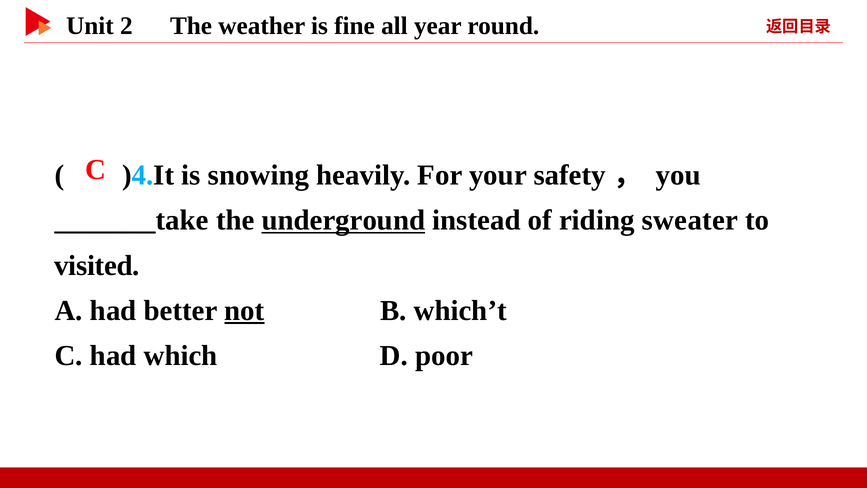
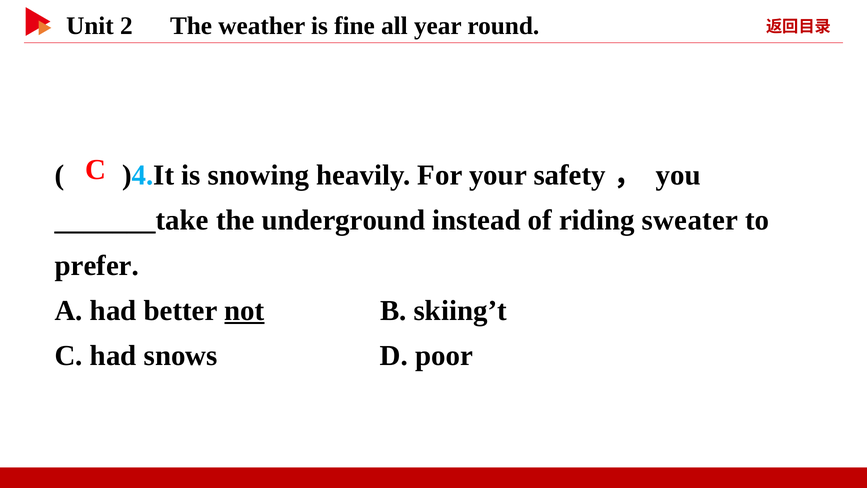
underground underline: present -> none (343, 220)
visited: visited -> prefer (97, 265)
which’t: which’t -> skiing’t (460, 310)
which: which -> snows (181, 356)
